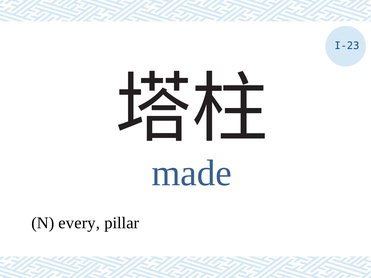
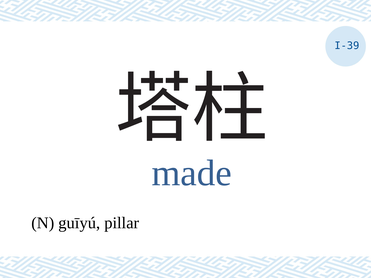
I-23: I-23 -> I-39 (347, 46)
every: every -> guīyú (79, 223)
